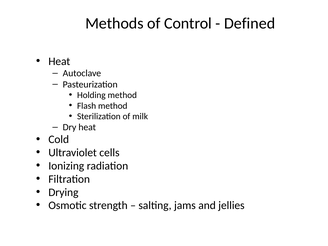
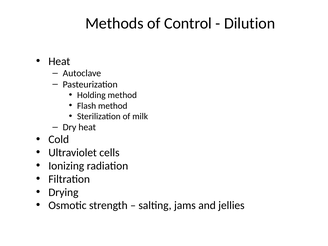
Defined: Defined -> Dilution (250, 23)
